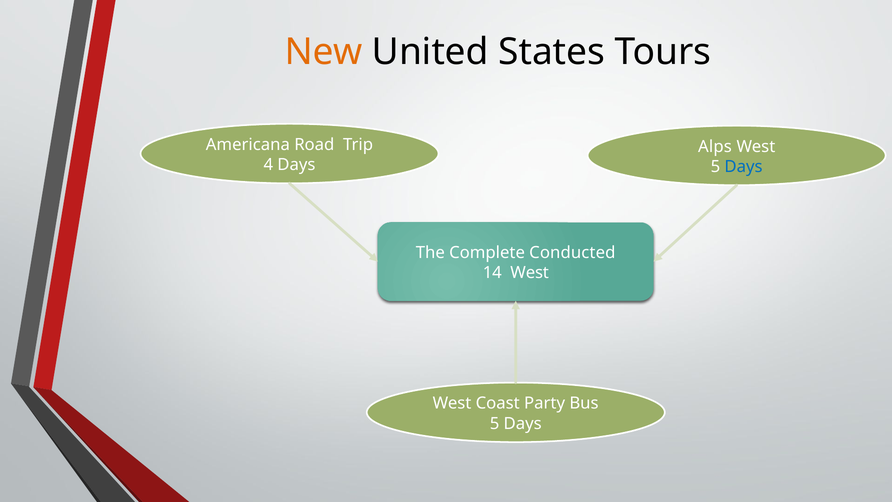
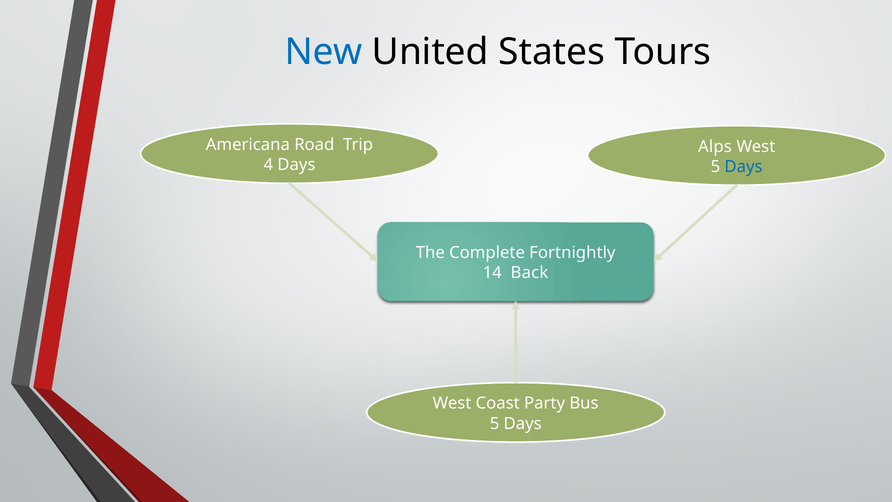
New colour: orange -> blue (324, 52)
Conducted: Conducted -> Fortnightly (572, 253)
14 West: West -> Back (529, 273)
